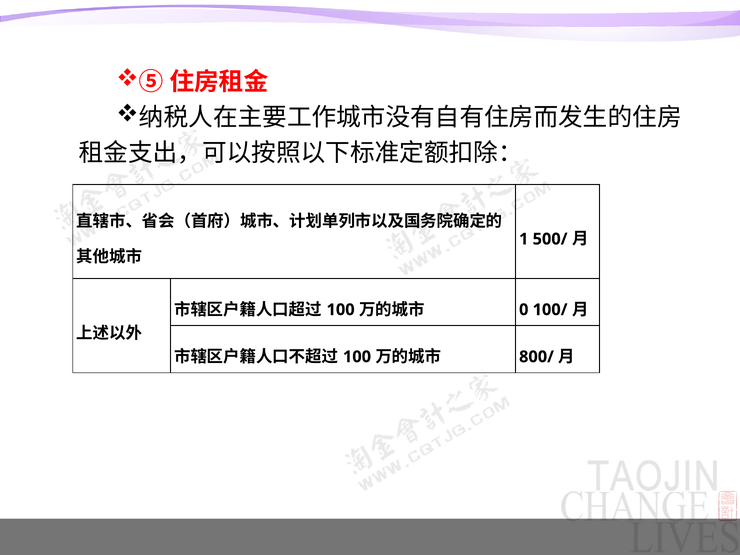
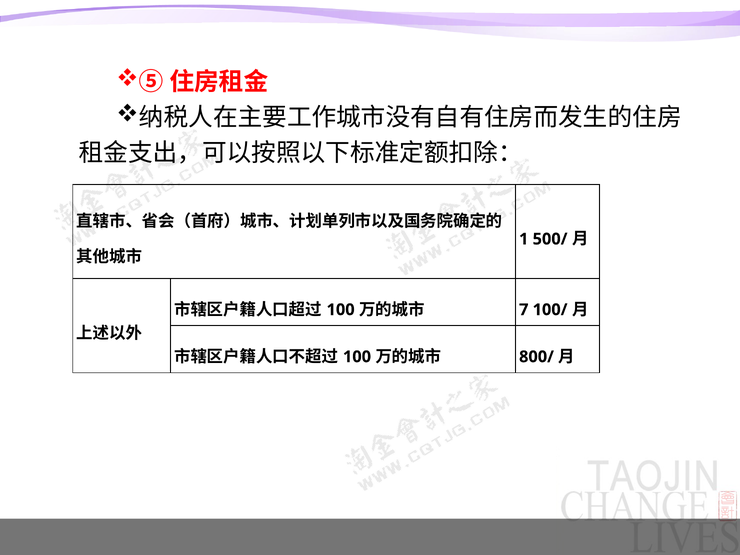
0: 0 -> 7 (524, 310)
